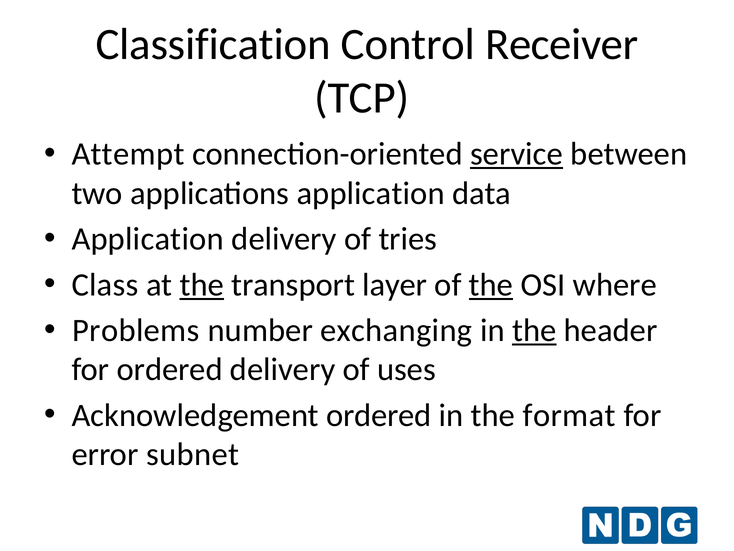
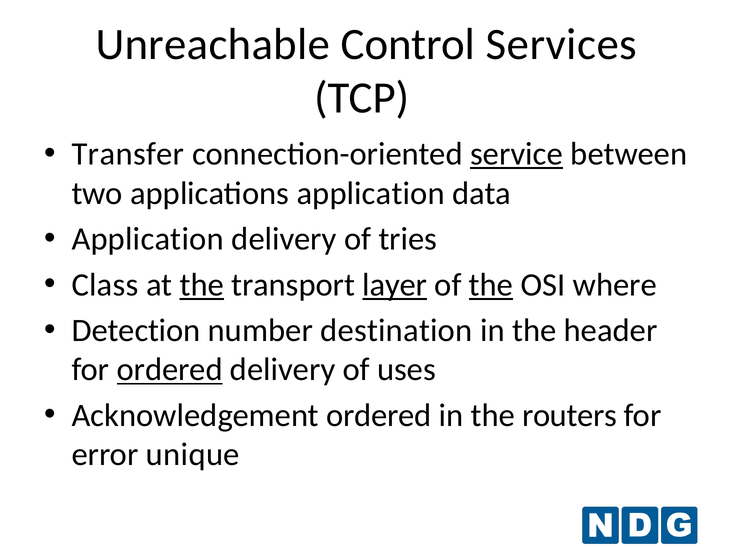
Classification: Classification -> Unreachable (213, 44)
Receiver: Receiver -> Services (561, 44)
Attempt: Attempt -> Transfer (128, 154)
layer underline: none -> present (395, 285)
Problems: Problems -> Detection (136, 330)
exchanging: exchanging -> destination (396, 330)
the underline: present -> none (534, 330)
ordered underline: none -> present (170, 369)
format: format -> routers (570, 415)
subnet: subnet -> unique (193, 454)
